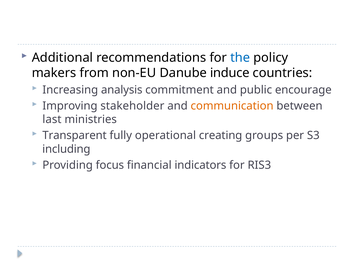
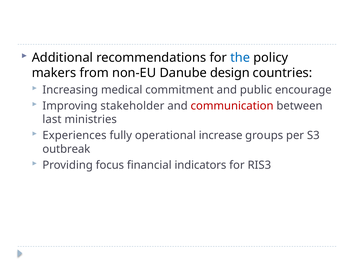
induce: induce -> design (230, 73)
analysis: analysis -> medical (122, 90)
communication colour: orange -> red (232, 106)
Transparent: Transparent -> Experiences (74, 135)
creating: creating -> increase (221, 135)
including: including -> outbreak (66, 149)
